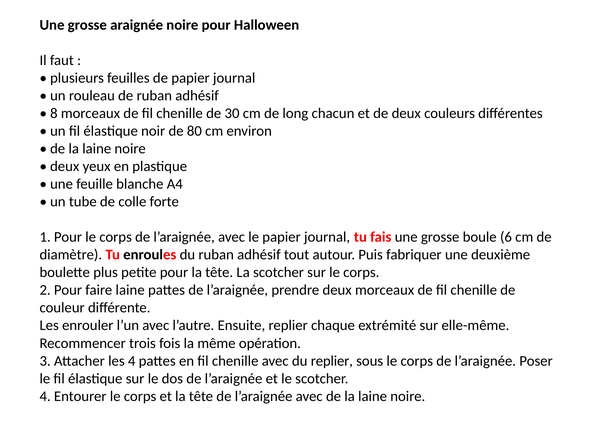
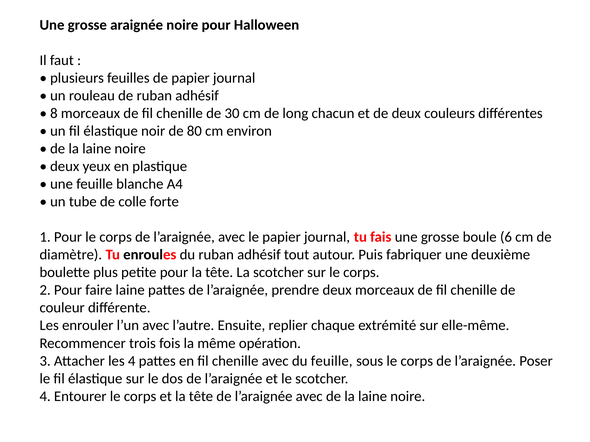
du replier: replier -> feuille (332, 361)
